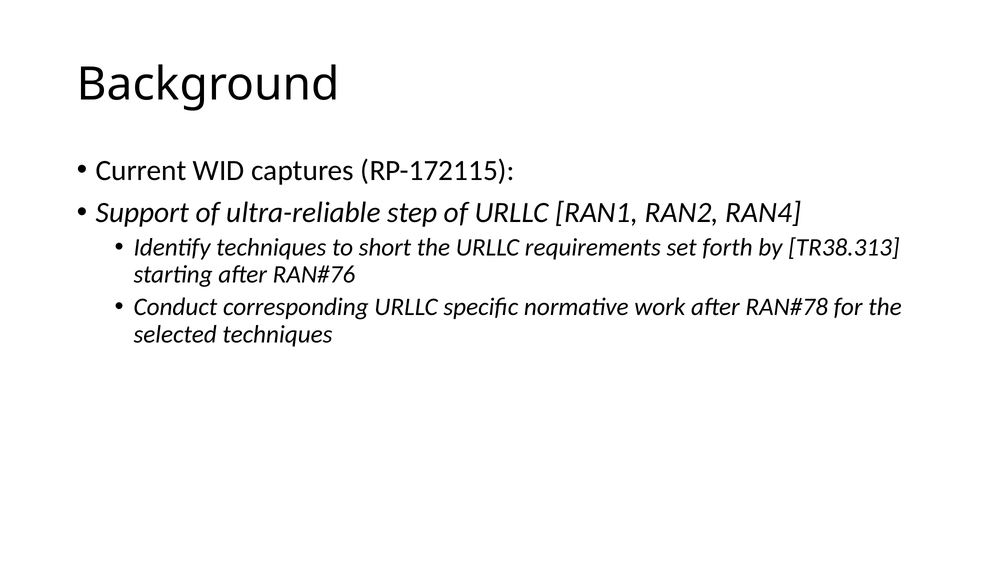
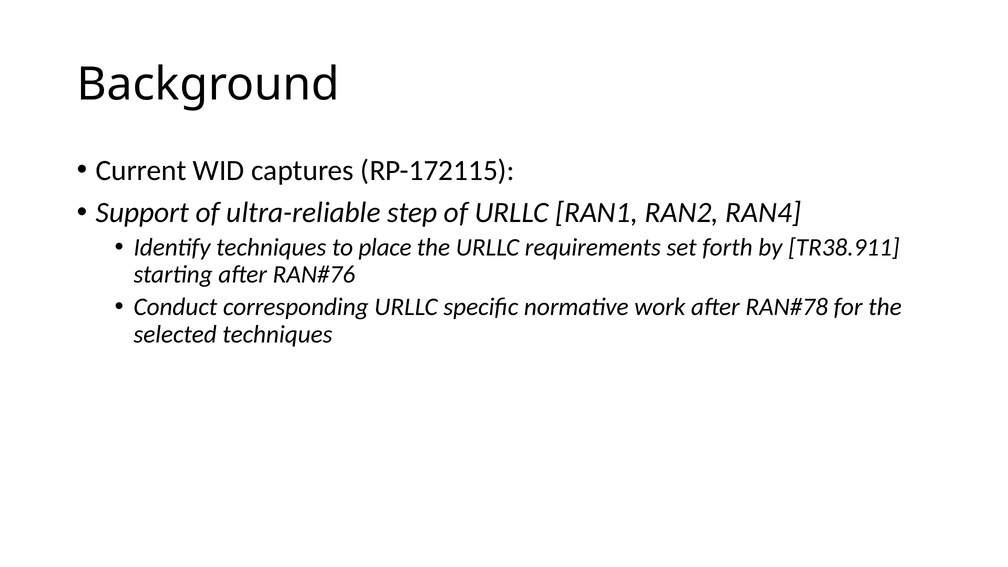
short: short -> place (385, 247)
TR38.313: TR38.313 -> TR38.911 (844, 247)
